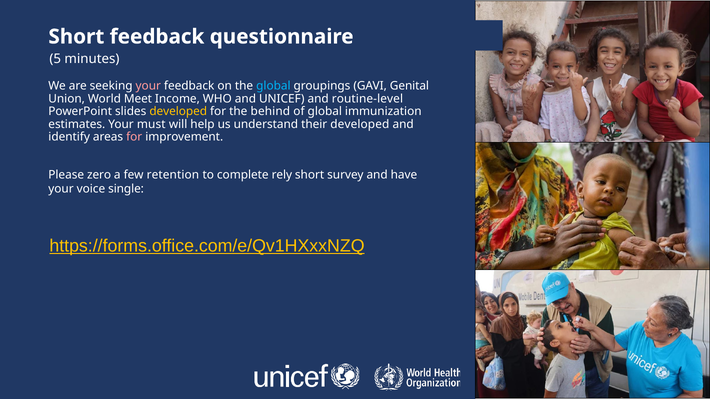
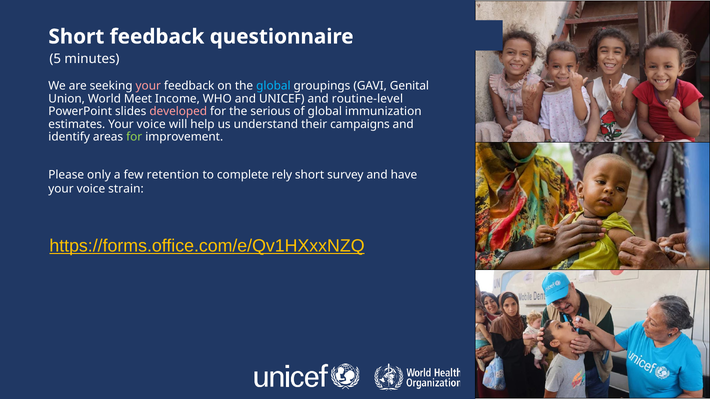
developed colour: yellow -> pink (178, 112)
behind: behind -> serious (270, 112)
estimates Your must: must -> voice (151, 124)
their developed: developed -> campaigns (360, 124)
for colour: pink -> light green (134, 137)
zero: zero -> only (99, 175)
single: single -> strain (126, 189)
